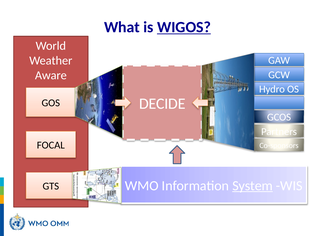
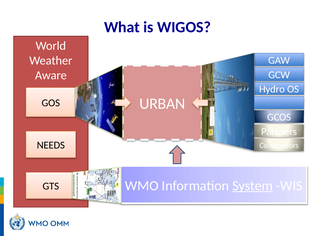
WIGOS underline: present -> none (184, 27)
DECIDE: DECIDE -> URBAN (162, 104)
FOCAL: FOCAL -> NEEDS (51, 145)
